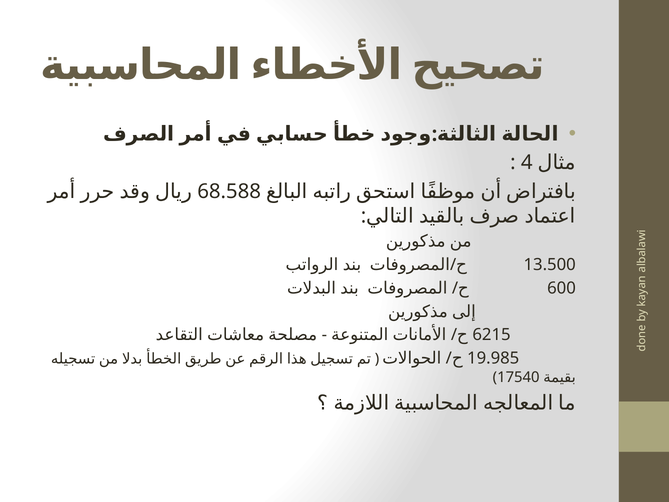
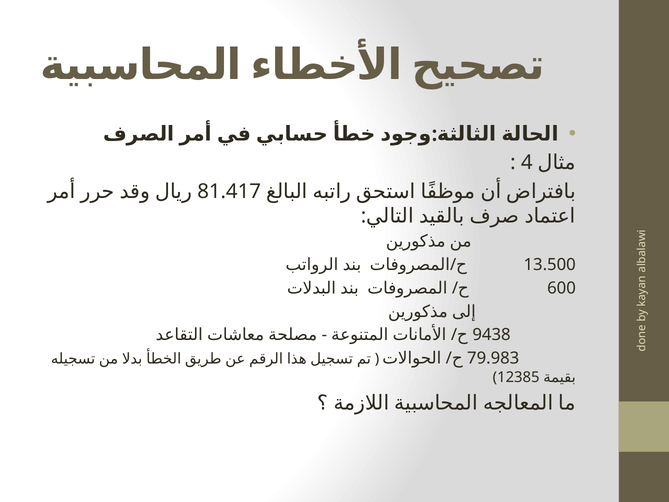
68.588: 68.588 -> 81.417 (229, 191)
6215: 6215 -> 9438 (492, 335)
19.985: 19.985 -> 79.983 (493, 358)
17540: 17540 -> 12385 (518, 377)
